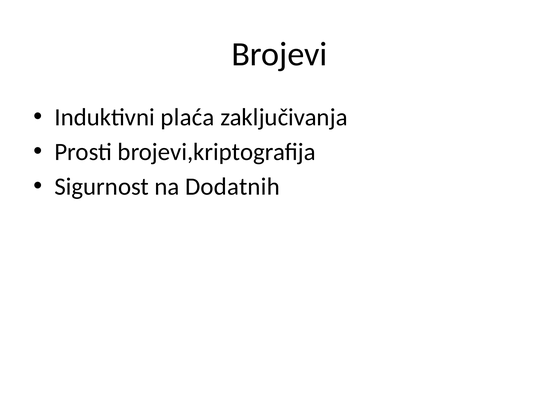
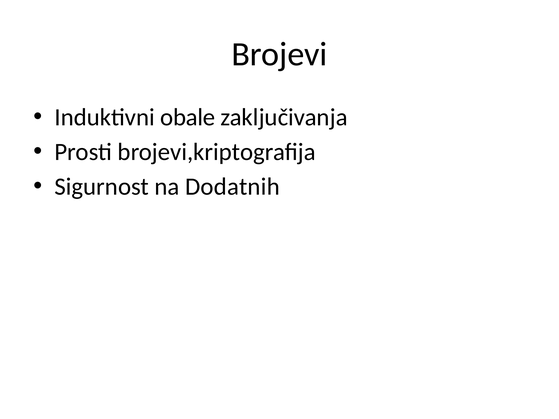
plaća: plaća -> obale (188, 117)
